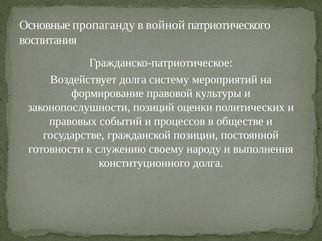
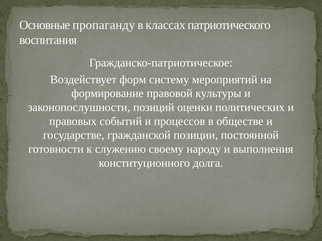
войной: войной -> классах (166, 25)
Воздействует долга: долга -> форм (133, 80)
